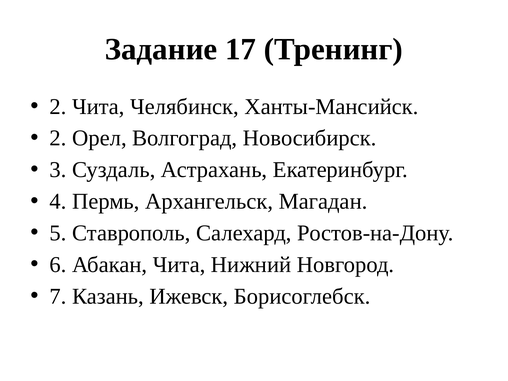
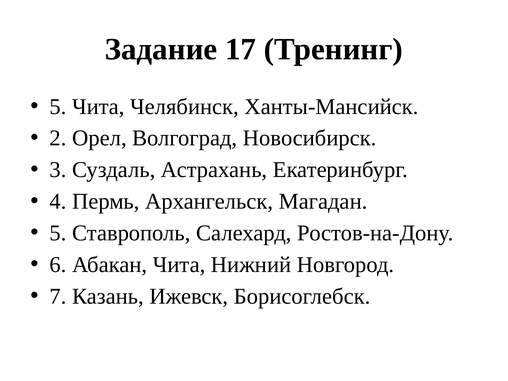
2: 2 -> 5 (58, 107)
